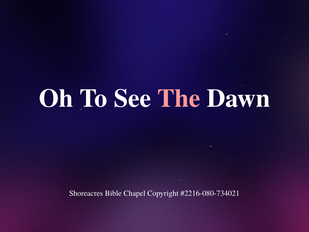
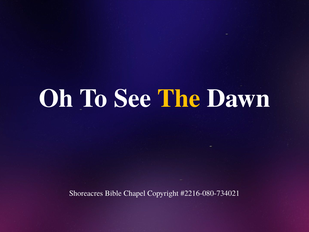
The colour: pink -> yellow (179, 98)
